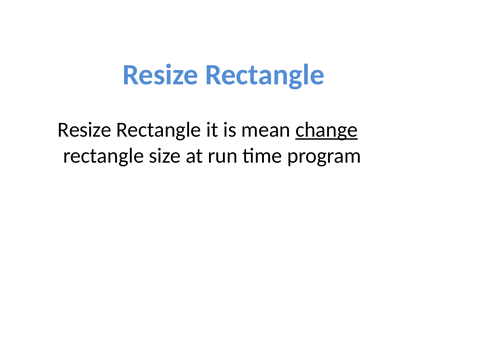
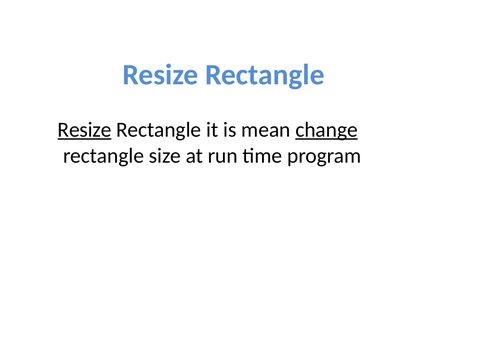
Resize underline: none -> present (85, 130)
